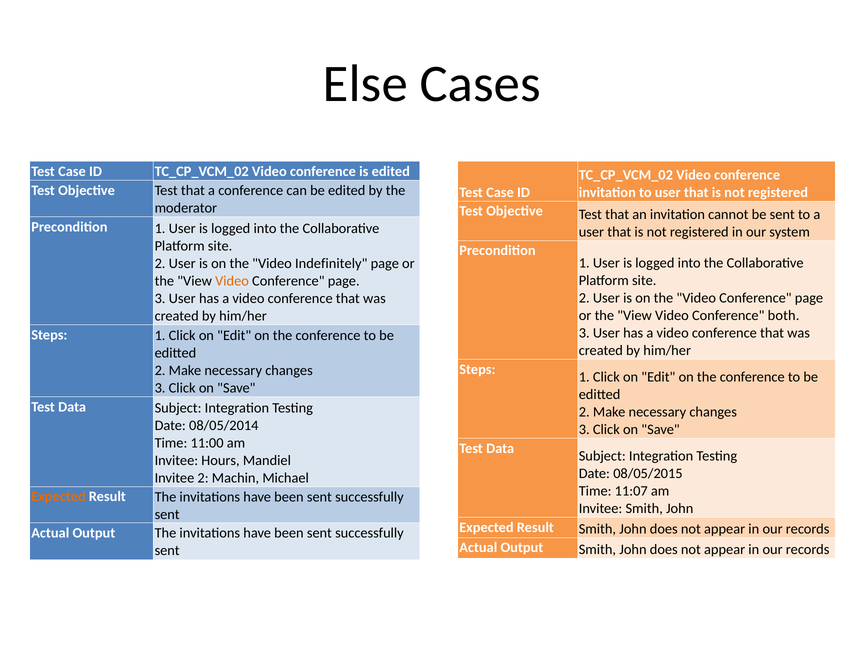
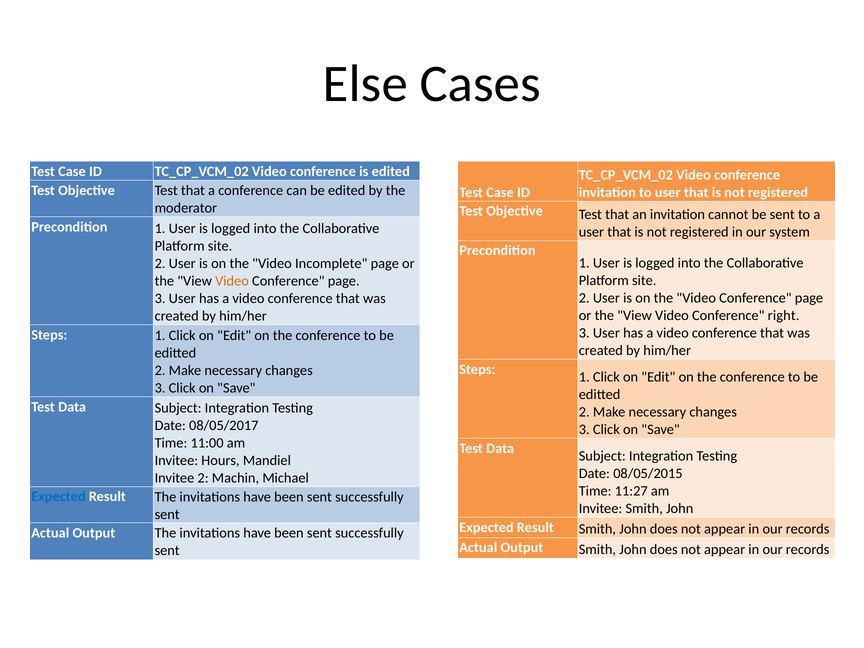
Indefinitely: Indefinitely -> Incomplete (331, 263)
both: both -> right (784, 316)
08/05/2014: 08/05/2014 -> 08/05/2017 (224, 425)
11:07: 11:07 -> 11:27 (631, 491)
Expected colour: orange -> blue (58, 497)
